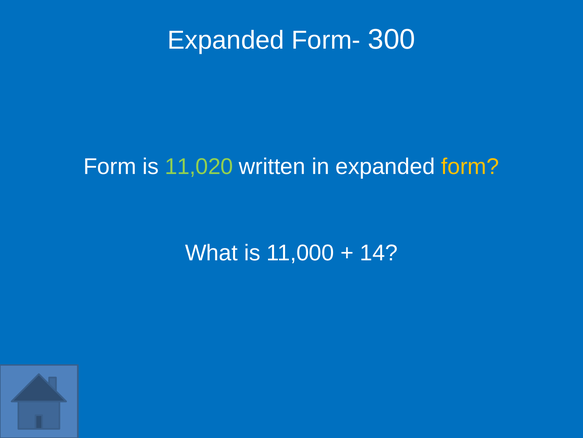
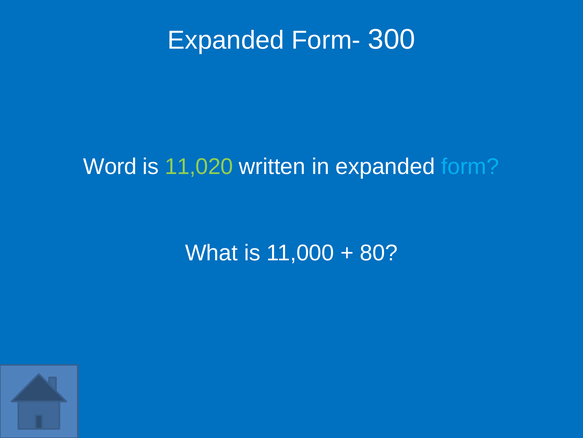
Form: Form -> Word (110, 166)
form colour: yellow -> light blue (470, 166)
14: 14 -> 80 (379, 253)
